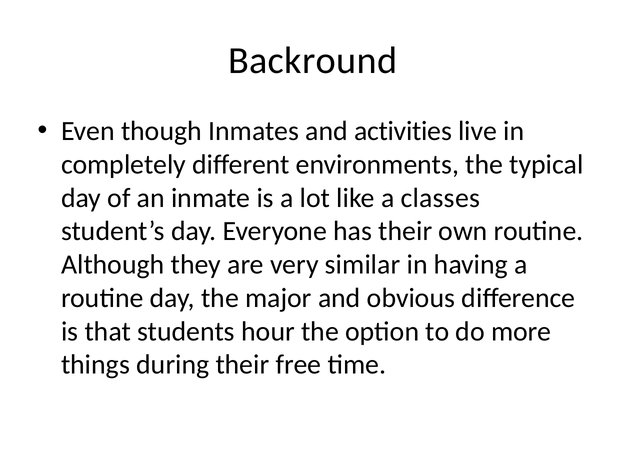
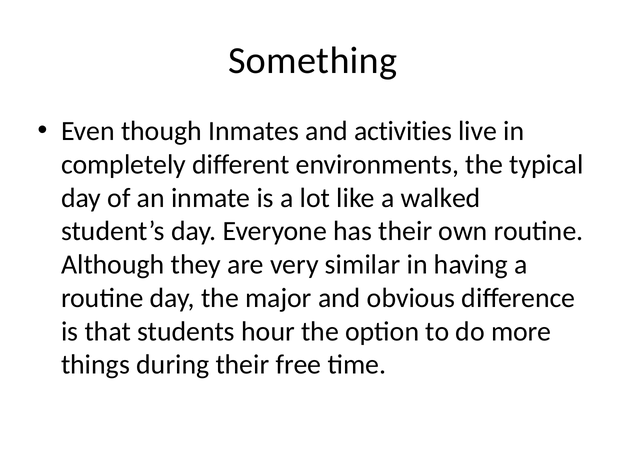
Backround: Backround -> Something (313, 61)
classes: classes -> walked (441, 198)
